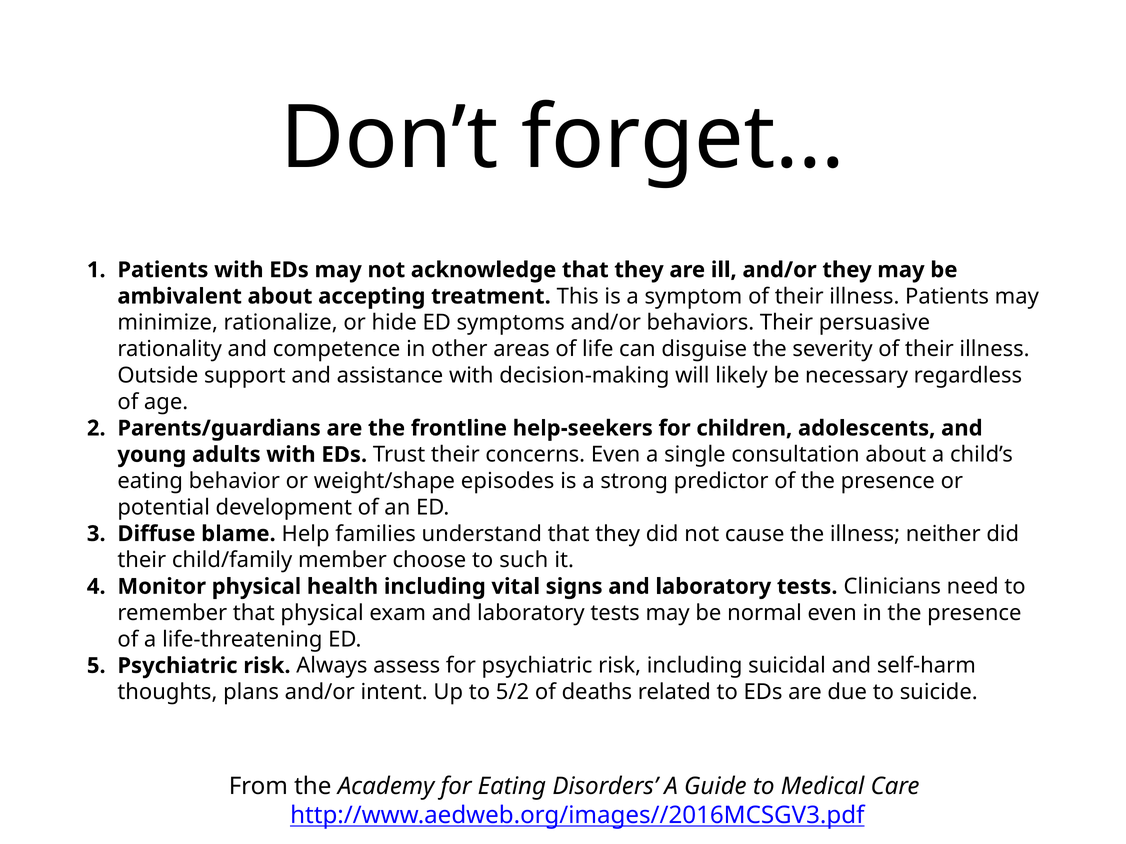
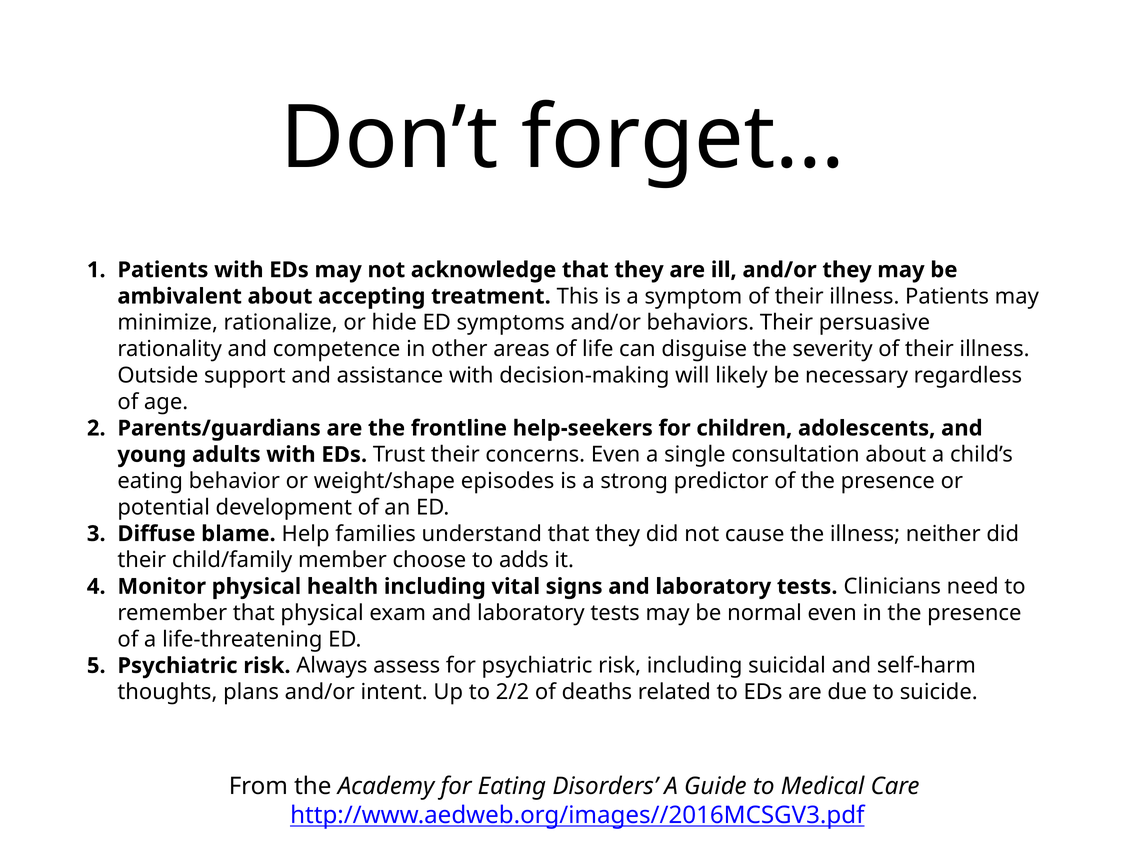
such: such -> adds (524, 560)
5/2: 5/2 -> 2/2 (513, 692)
